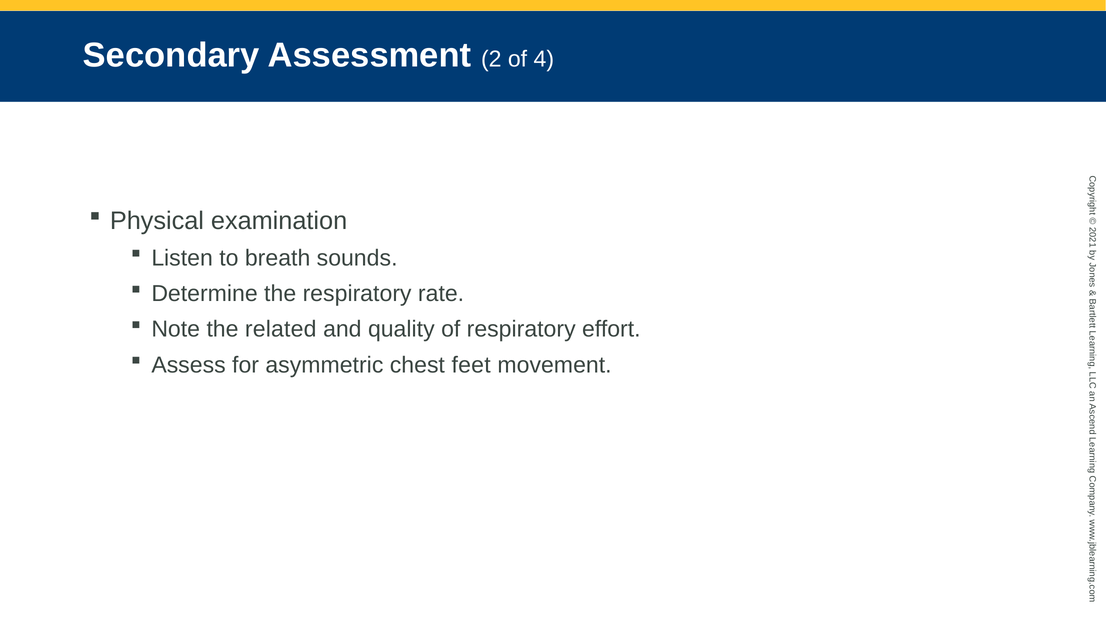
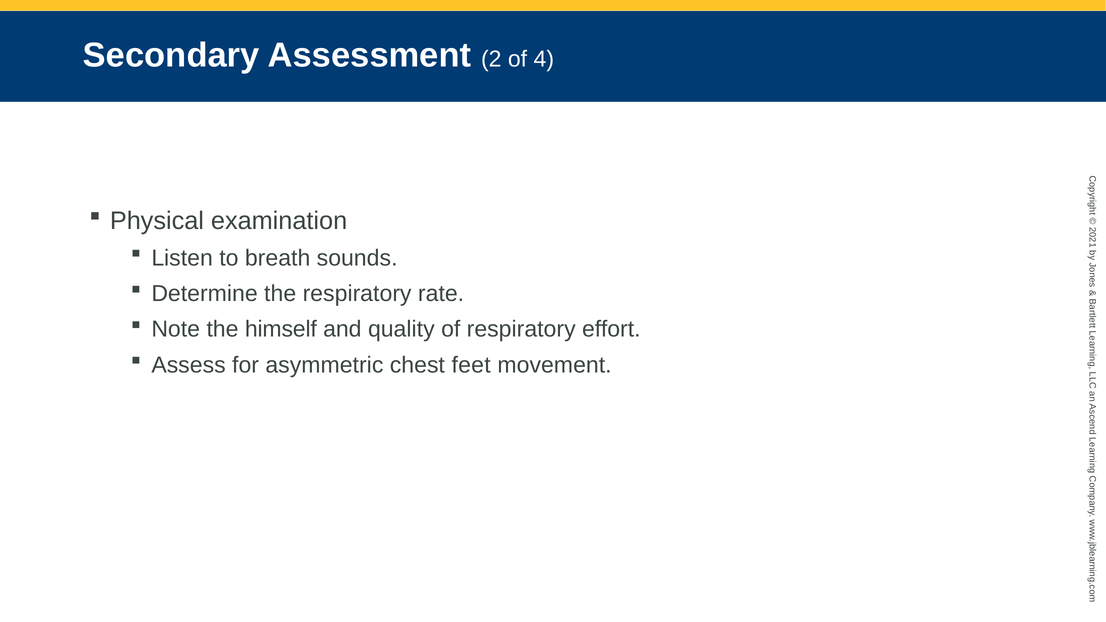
related: related -> himself (281, 329)
